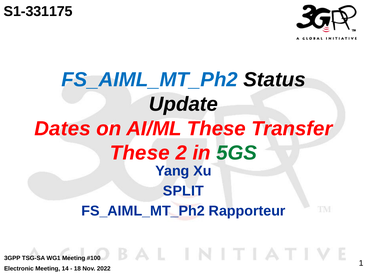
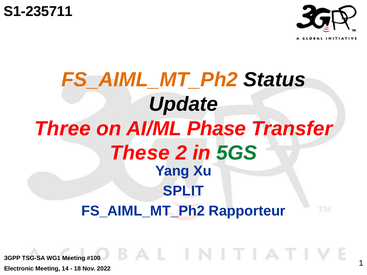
S1-331175: S1-331175 -> S1-235711 (38, 11)
FS_AIML_MT_Ph2 colour: blue -> orange (150, 80)
Dates: Dates -> Three (62, 129)
AI/ML These: These -> Phase (216, 129)
